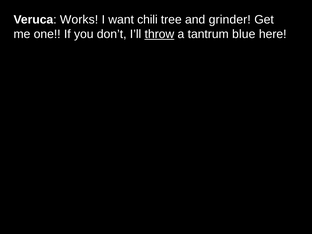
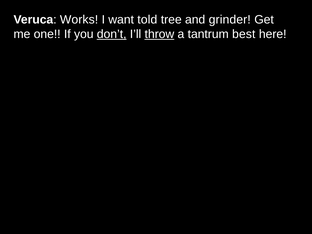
chili: chili -> told (147, 20)
don’t underline: none -> present (112, 34)
blue: blue -> best (244, 34)
